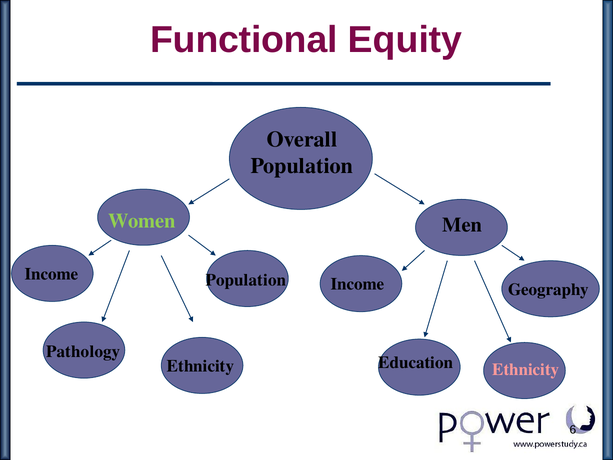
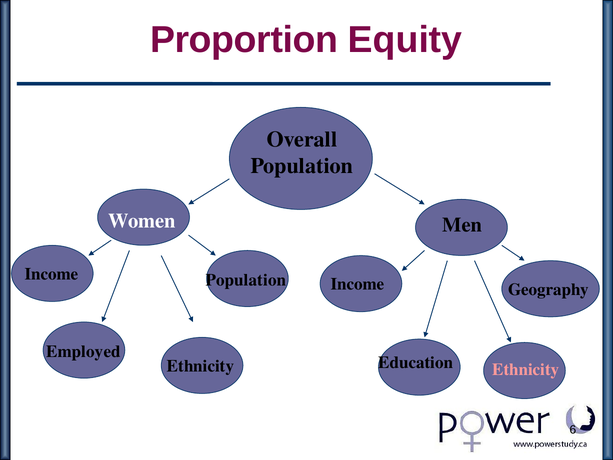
Functional: Functional -> Proportion (244, 40)
Women colour: light green -> white (142, 221)
Pathology: Pathology -> Employed (83, 352)
